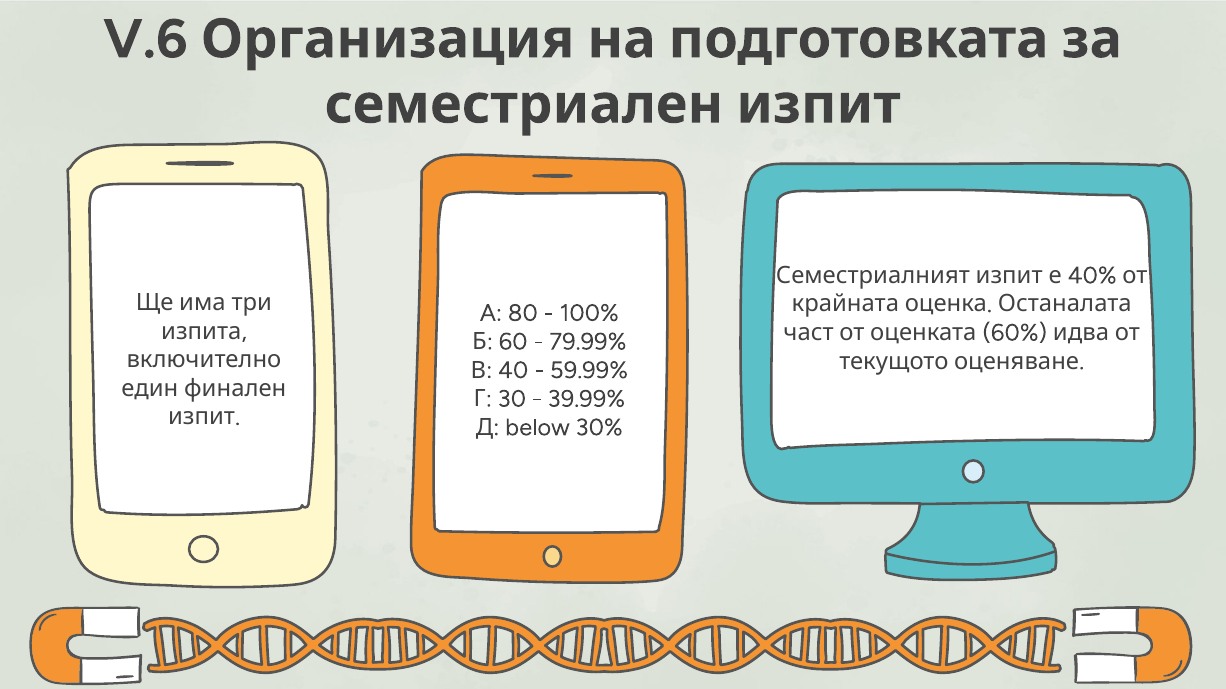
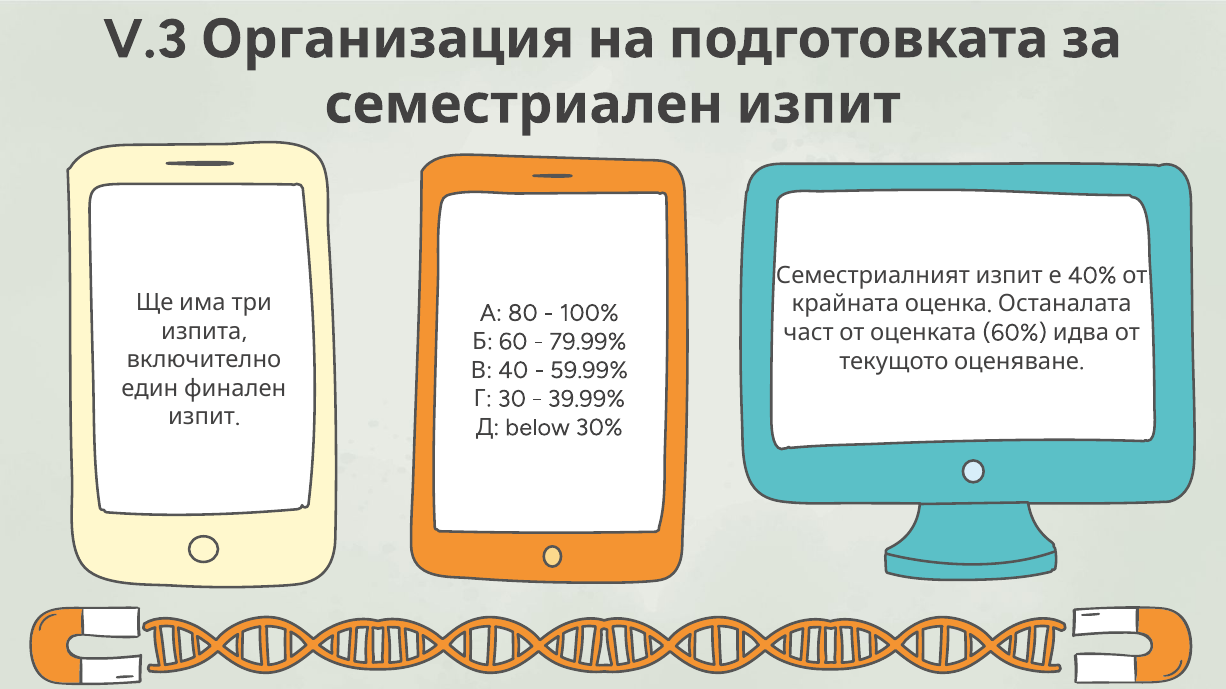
V.6: V.6 -> V.3 (145, 39)
